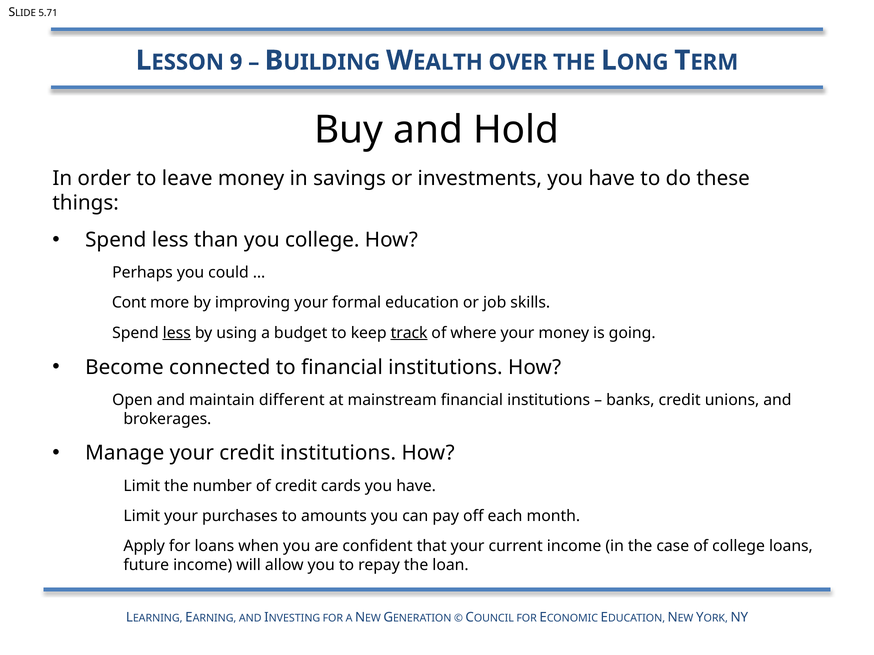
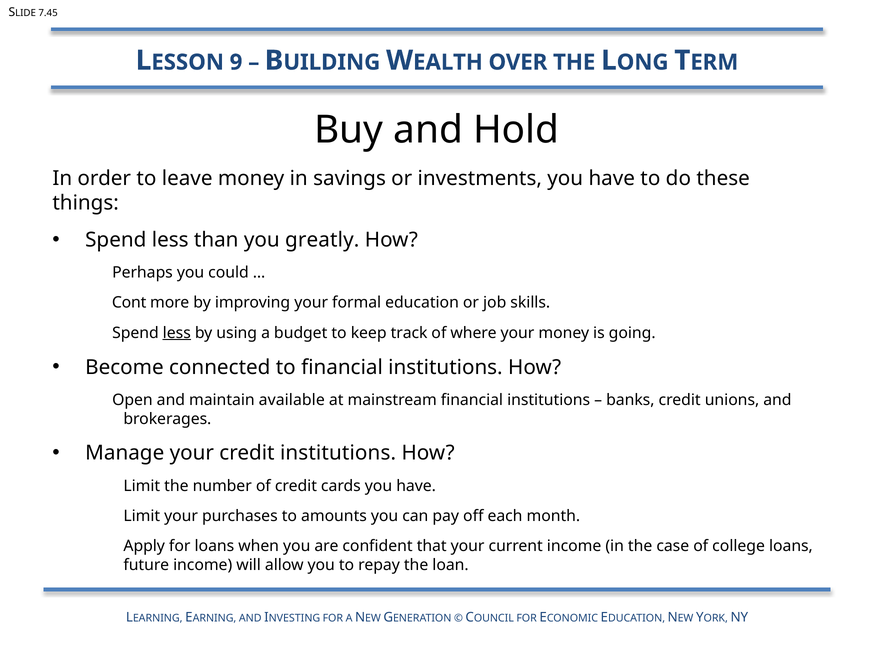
5.71: 5.71 -> 7.45 (48, 13)
you college: college -> greatly (322, 240)
track underline: present -> none (409, 333)
different: different -> available (292, 400)
